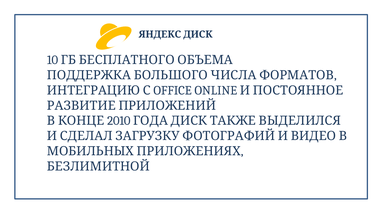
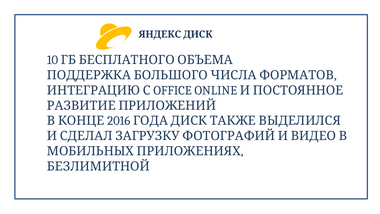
2010: 2010 -> 2016 (119, 121)
